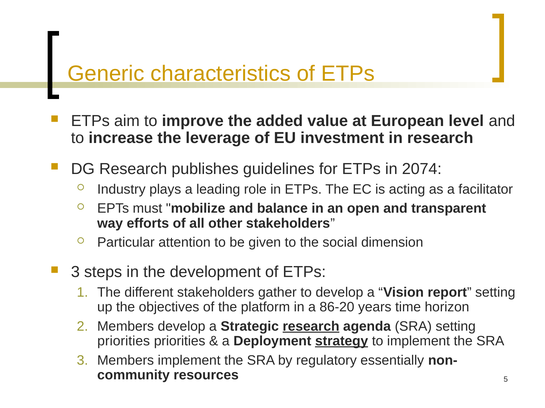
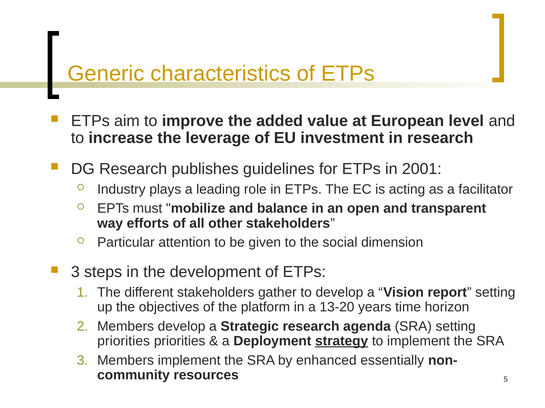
2074: 2074 -> 2001 (422, 169)
86-20: 86-20 -> 13-20 (337, 308)
research underline: present -> none (311, 327)
regulatory: regulatory -> enhanced (326, 361)
